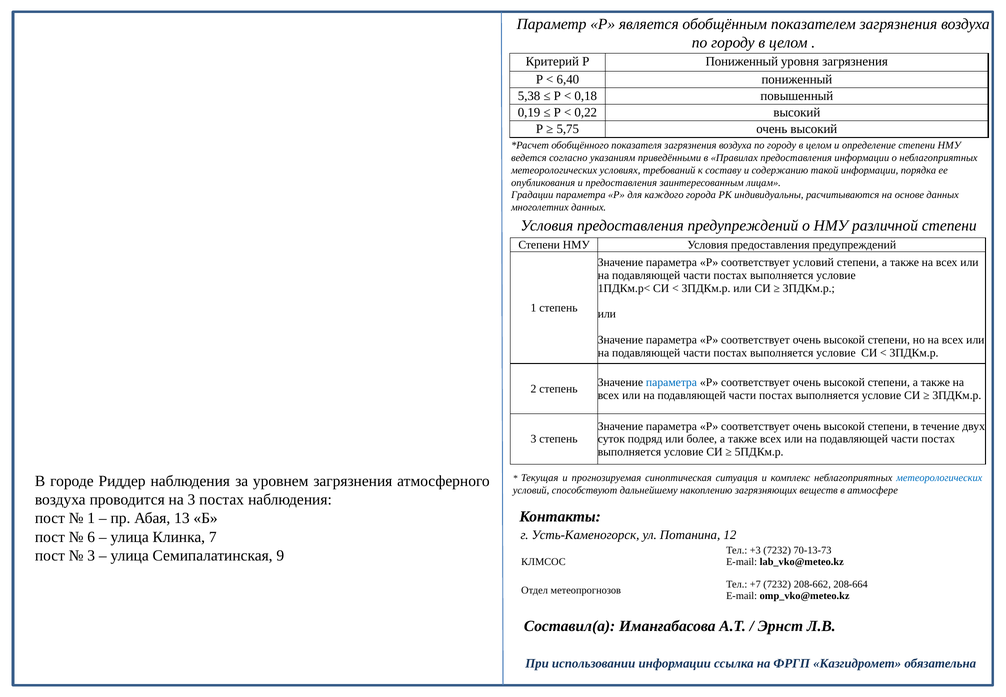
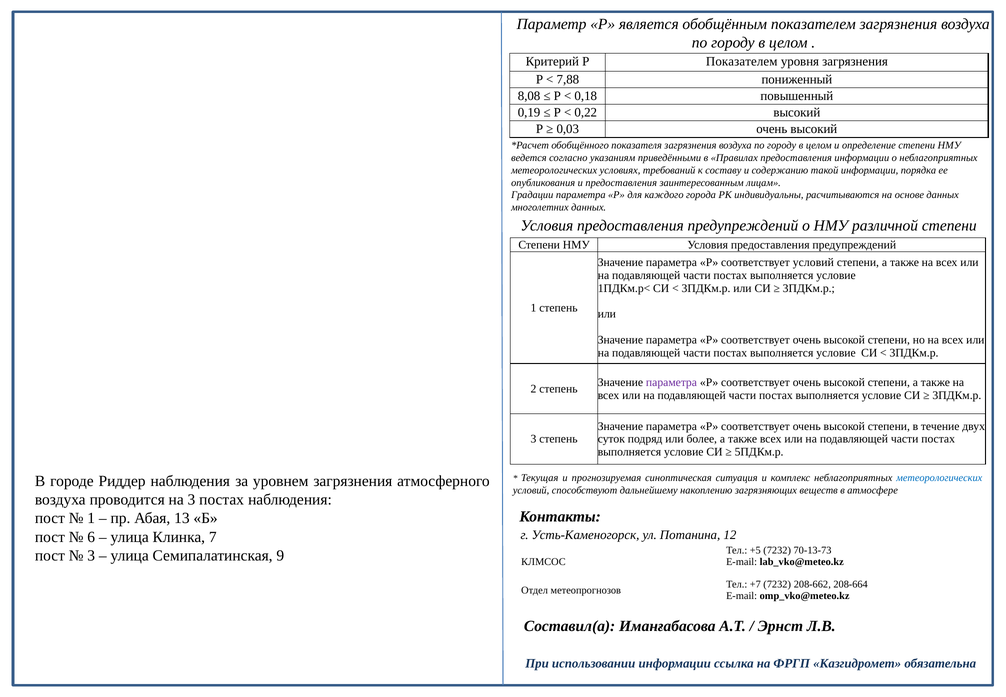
Р Пониженный: Пониженный -> Показателем (742, 61)
6,40: 6,40 -> 7,88 (568, 79)
5,38: 5,38 -> 8,08 (529, 96)
5,75: 5,75 -> 0,03 (568, 129)
параметра colour: blue -> purple (671, 382)
+3: +3 -> +5 (755, 550)
